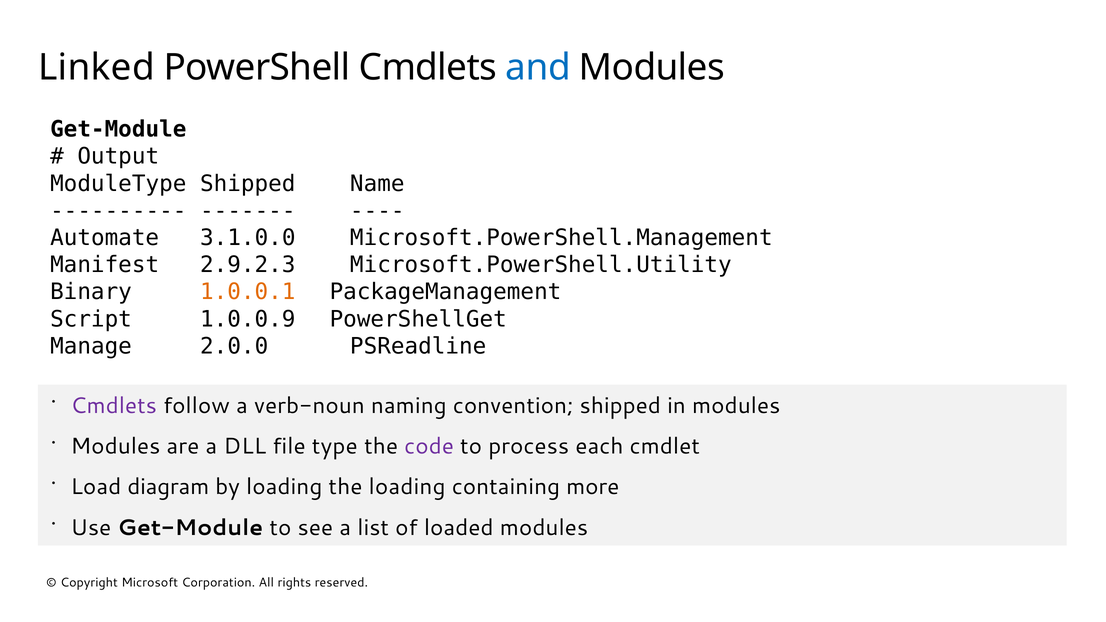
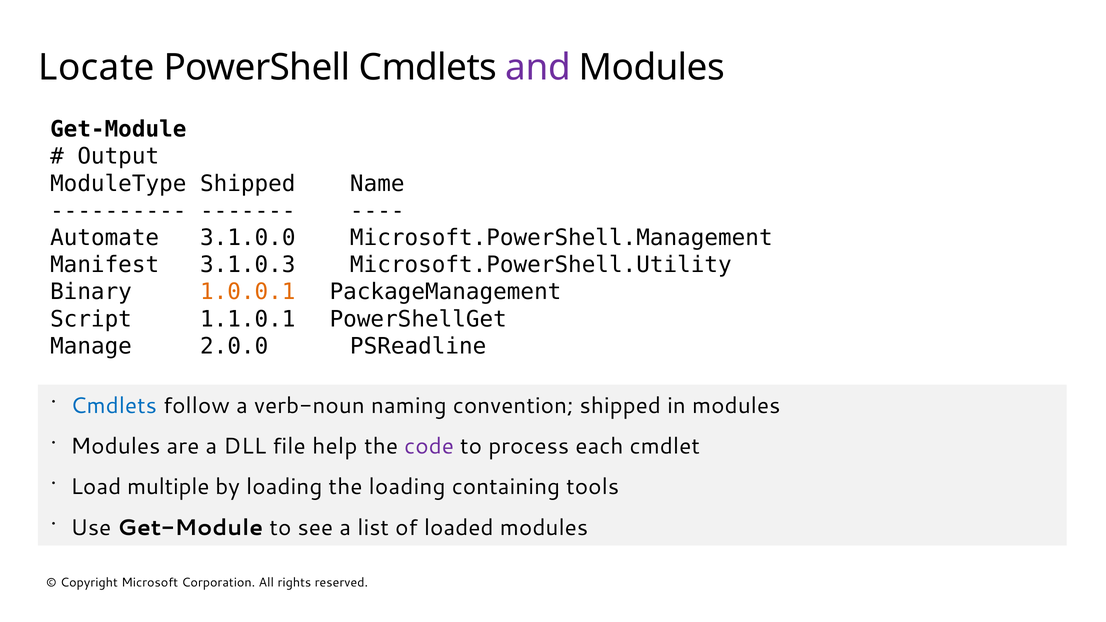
Linked: Linked -> Locate (96, 68)
and colour: blue -> purple (538, 68)
2.9.2.3: 2.9.2.3 -> 3.1.0.3 (248, 265)
1.0.0.9: 1.0.0.9 -> 1.1.0.1 (248, 319)
Cmdlets colour: purple -> blue (114, 406)
type: type -> help (335, 446)
diagram: diagram -> multiple (168, 487)
more: more -> tools (593, 487)
